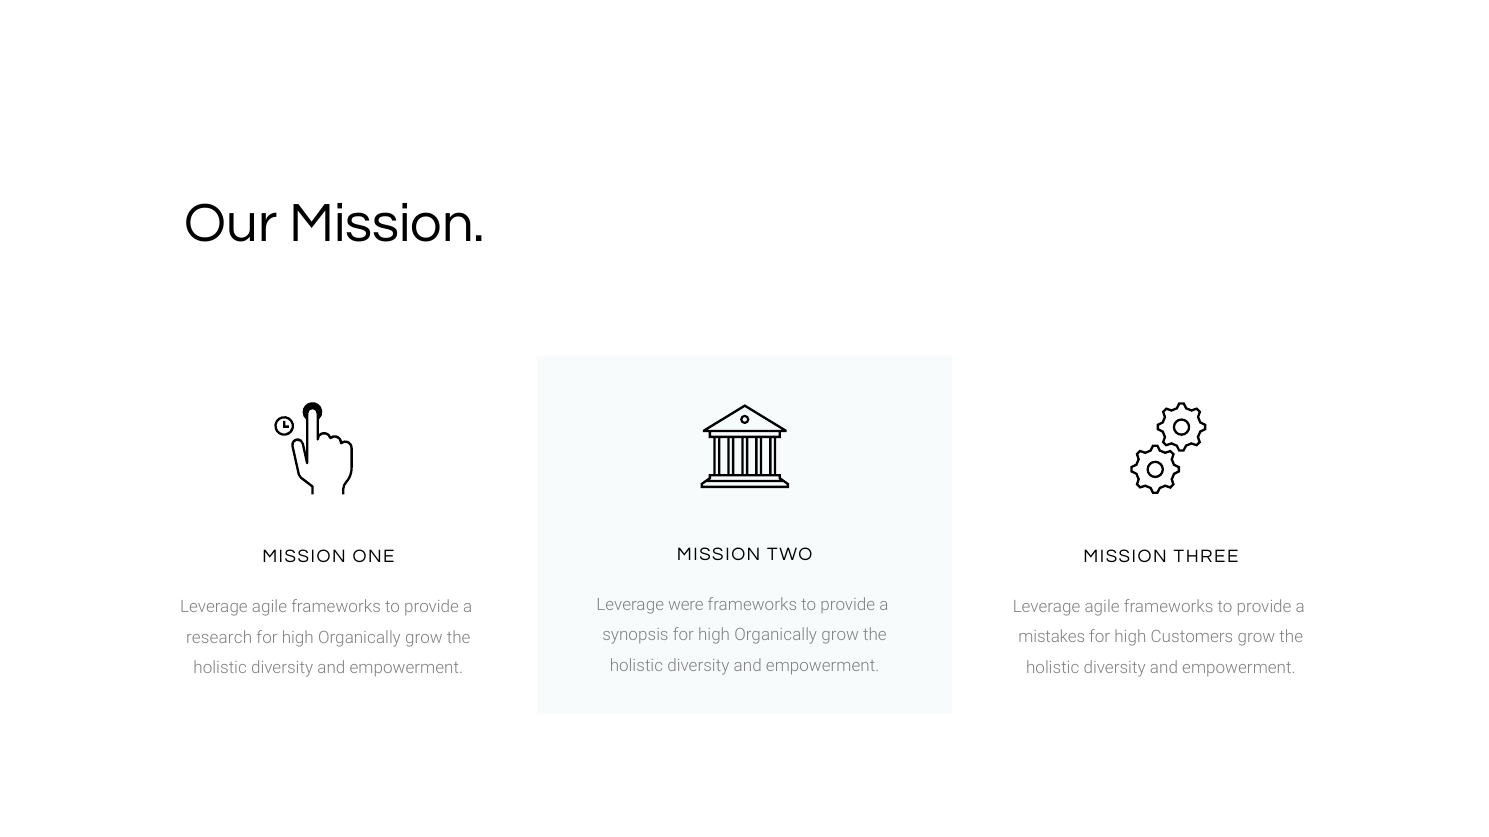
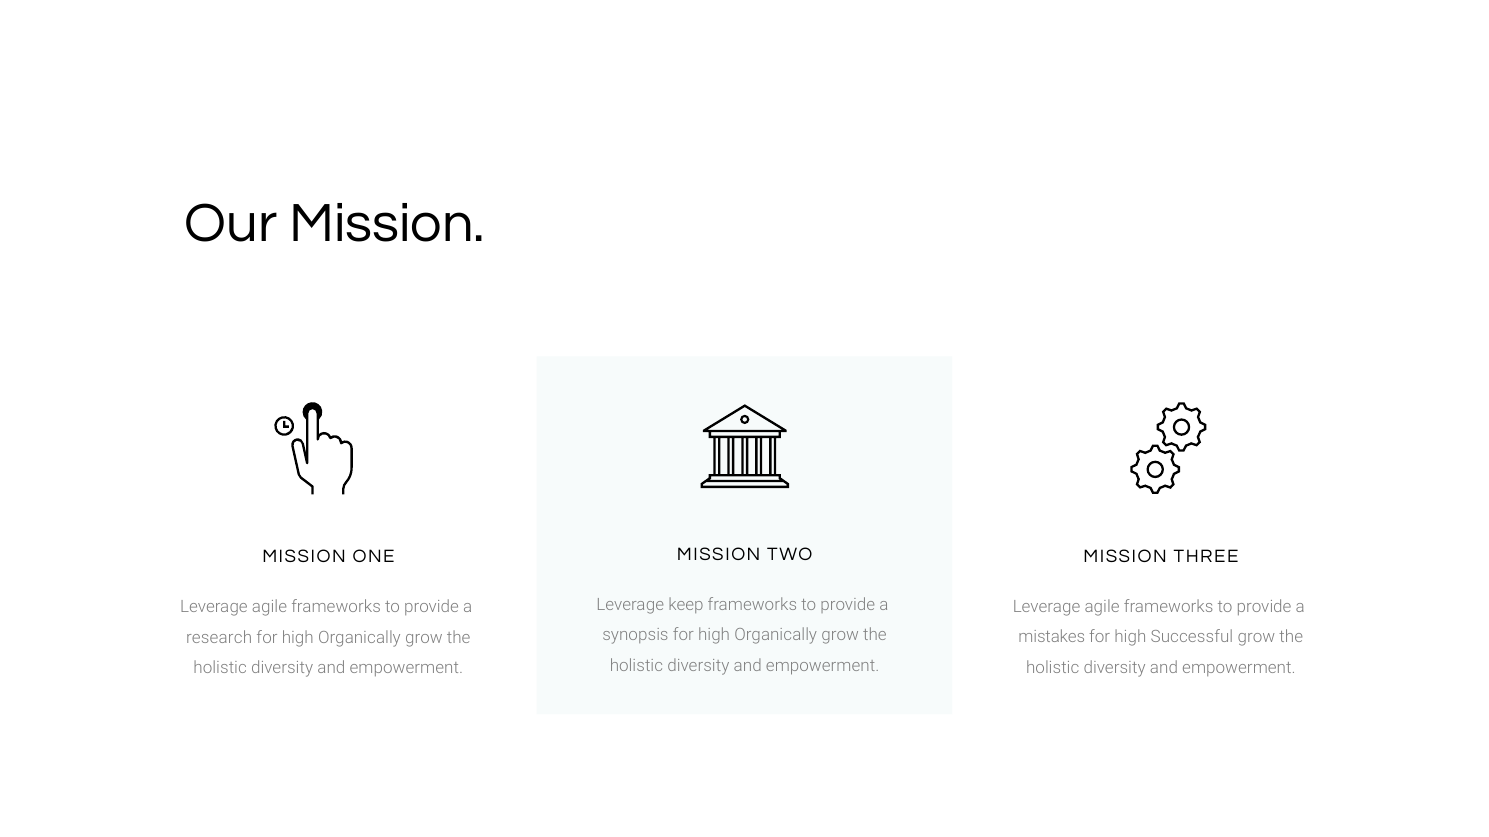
were: were -> keep (686, 605)
Customers: Customers -> Successful (1192, 638)
